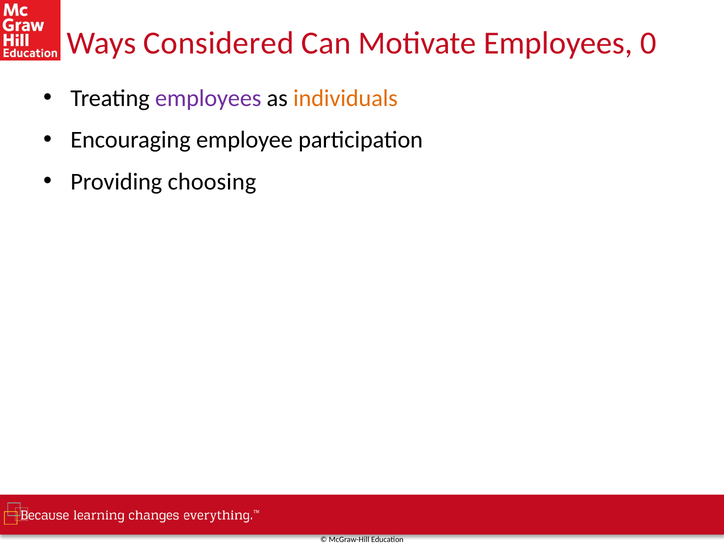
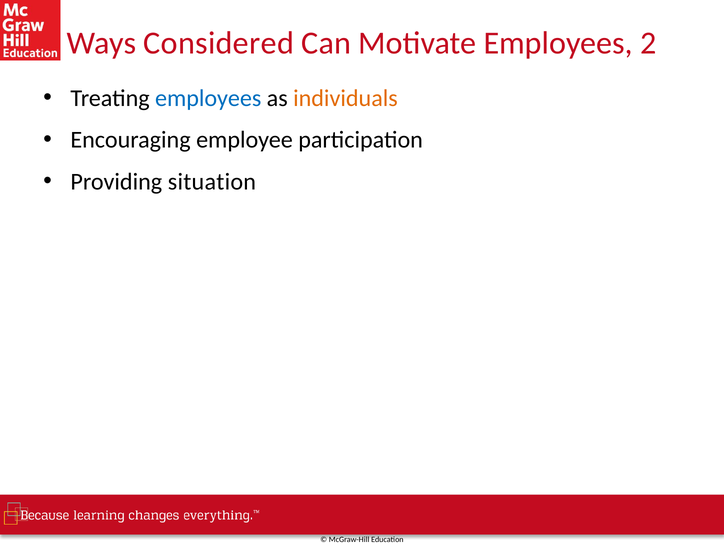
0: 0 -> 2 (648, 43)
employees colour: purple -> blue (208, 98)
choosing: choosing -> situation (212, 182)
